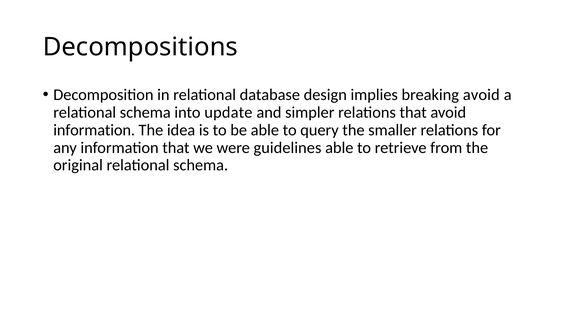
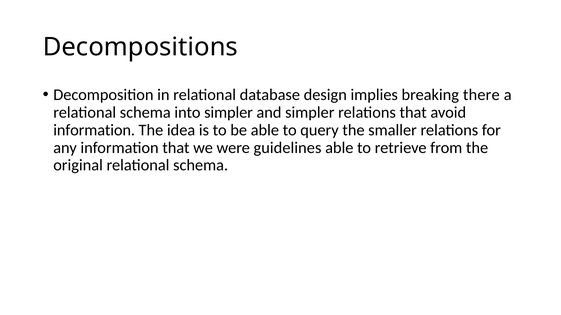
breaking avoid: avoid -> there (481, 95)
into update: update -> simpler (229, 113)
